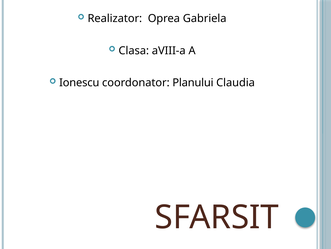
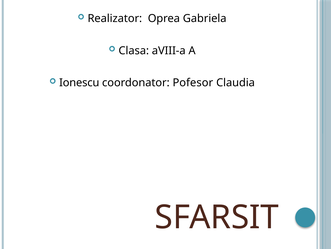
Planului: Planului -> Pofesor (193, 82)
